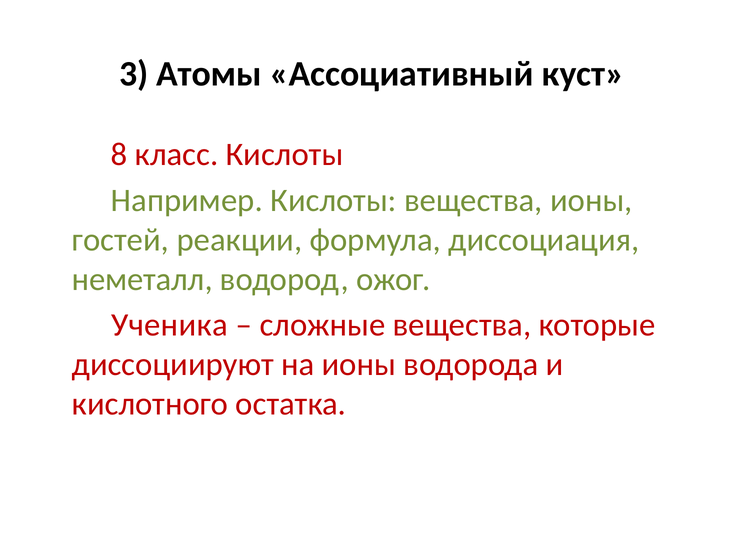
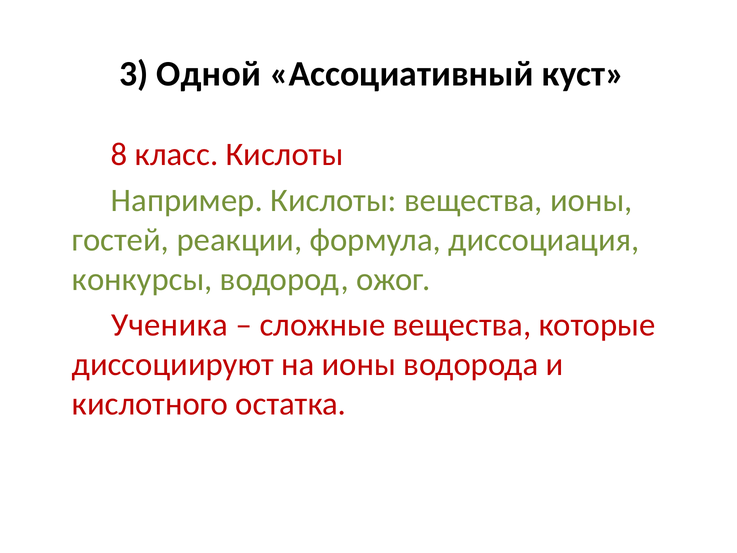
Атомы: Атомы -> Одной (209, 74)
неметалл: неметалл -> конкурсы (142, 279)
